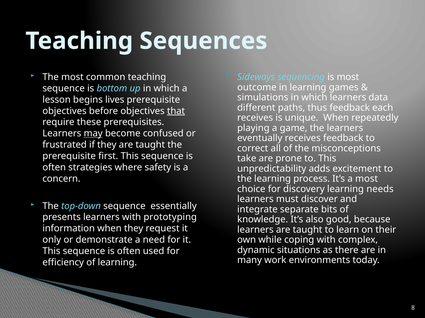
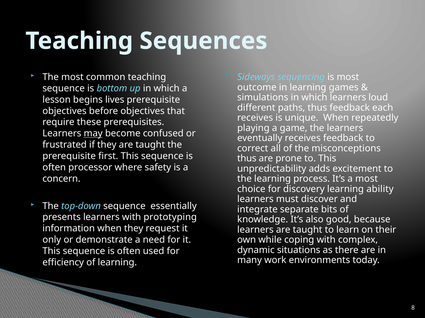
data: data -> loud (378, 98)
that underline: present -> none (176, 111)
take: take -> thus (247, 159)
strategies: strategies -> processor (90, 168)
needs: needs -> ability (380, 189)
